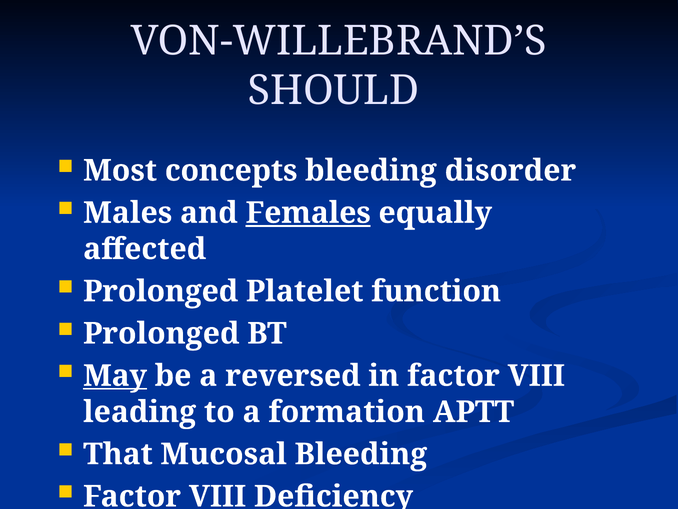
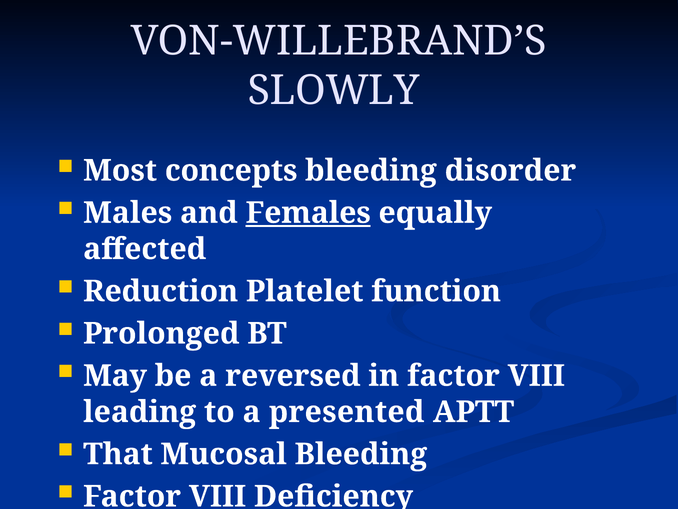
SHOULD: SHOULD -> SLOWLY (334, 90)
Prolonged: Prolonged -> Reduction (161, 291)
May underline: present -> none (115, 375)
formation: formation -> presented (347, 412)
